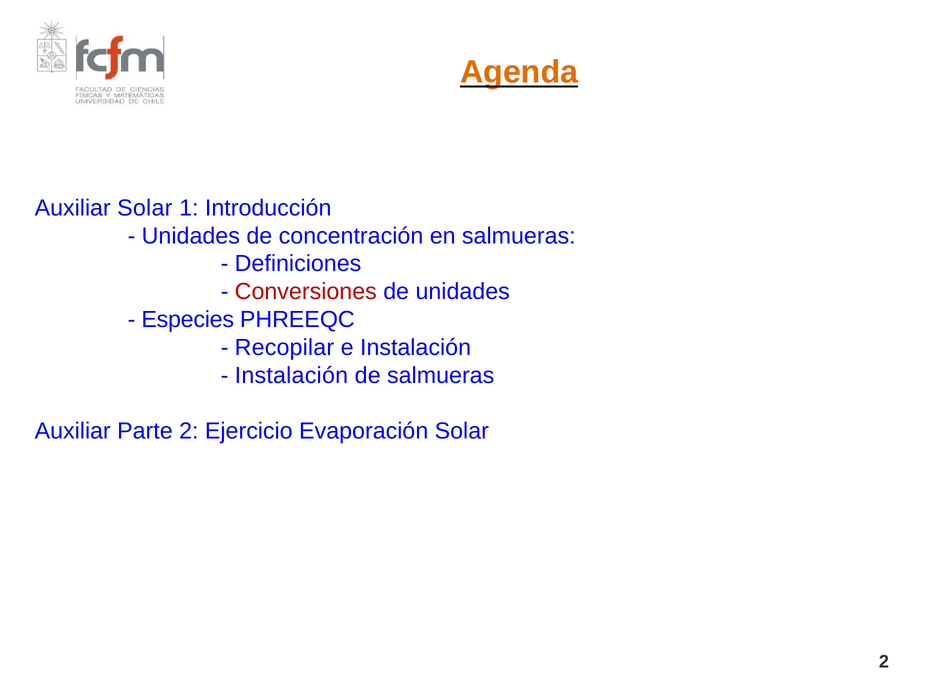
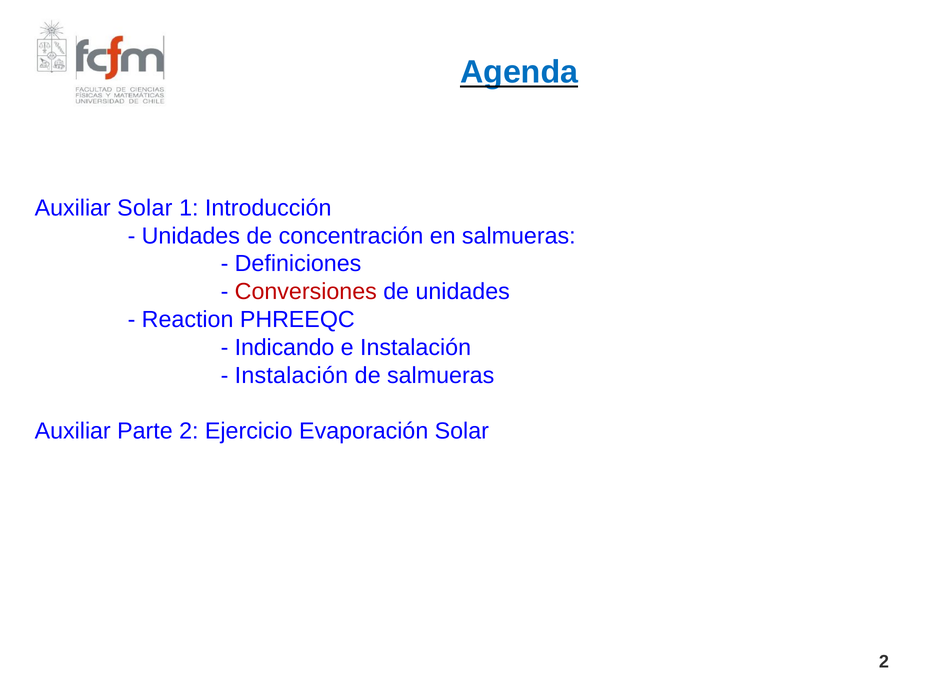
Agenda colour: orange -> blue (519, 72)
Especies: Especies -> Reaction (188, 319)
Recopilar: Recopilar -> Indicando (285, 347)
